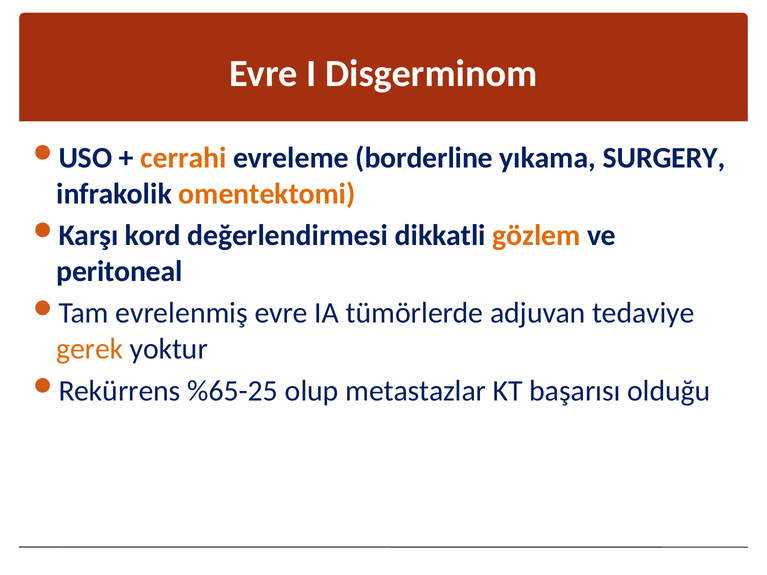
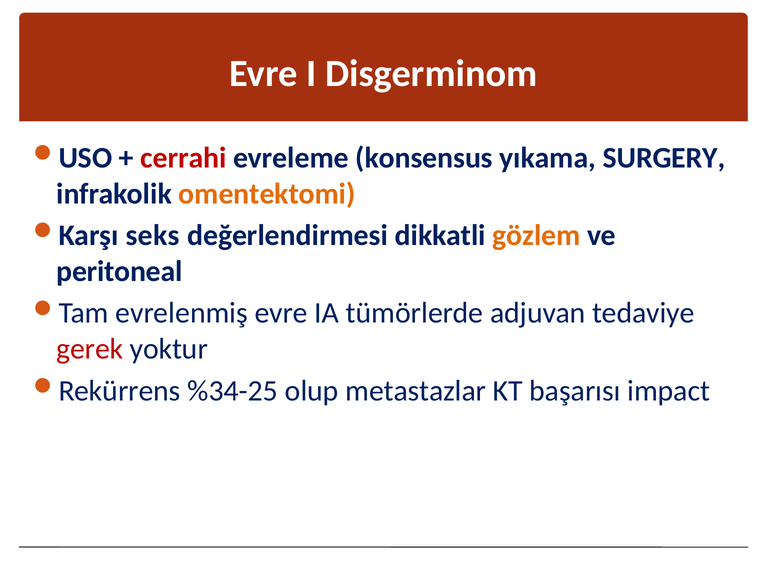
cerrahi colour: orange -> red (183, 158)
borderline: borderline -> konsensus (424, 158)
kord: kord -> seks (153, 236)
gerek colour: orange -> red (90, 349)
%65-25: %65-25 -> %34-25 (233, 391)
olduğu: olduğu -> impact (669, 391)
